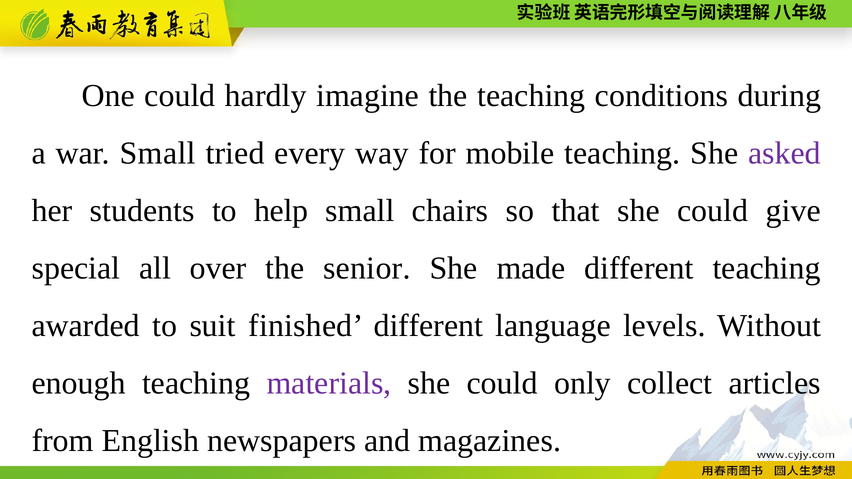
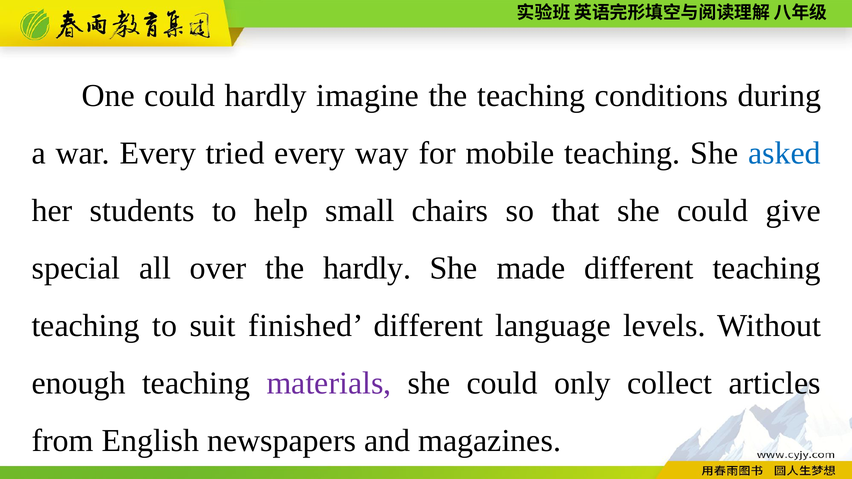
war Small: Small -> Every (158, 153)
asked colour: purple -> blue (785, 153)
the senior: senior -> hardly (367, 268)
awarded: awarded -> teaching (86, 326)
